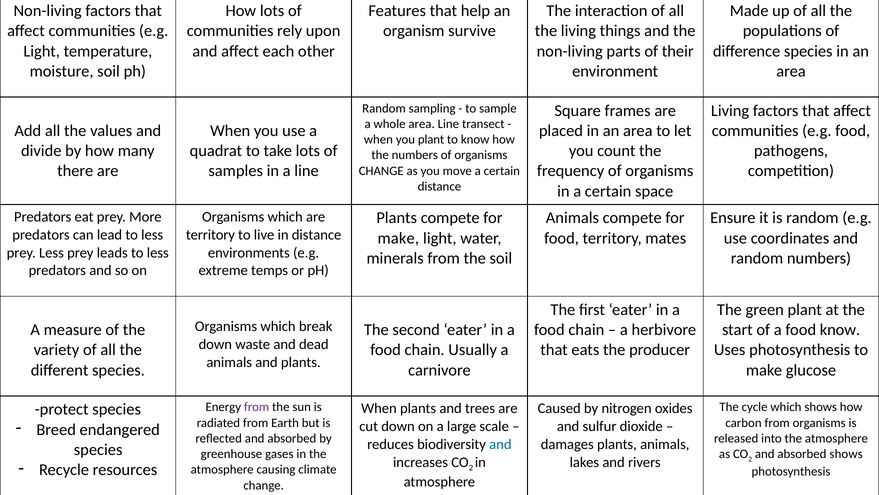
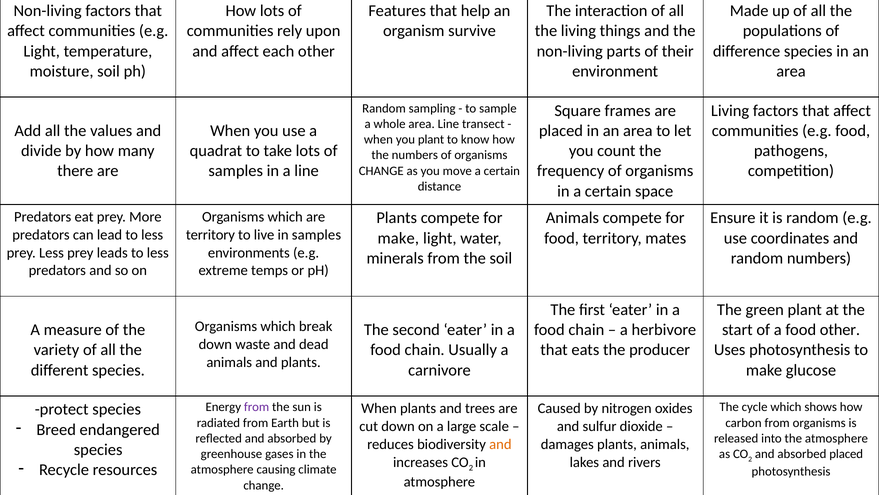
in distance: distance -> samples (316, 234)
food know: know -> other (840, 329)
and colour: blue -> orange (500, 444)
absorbed shows: shows -> placed (846, 454)
